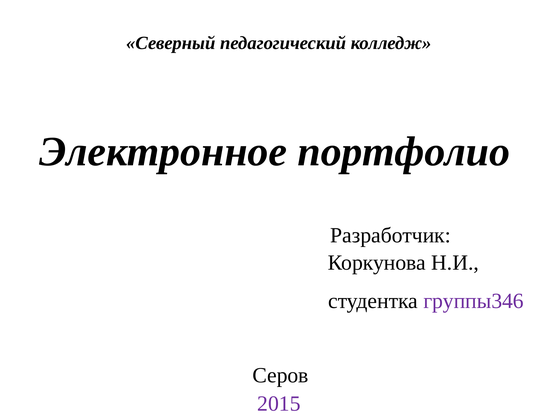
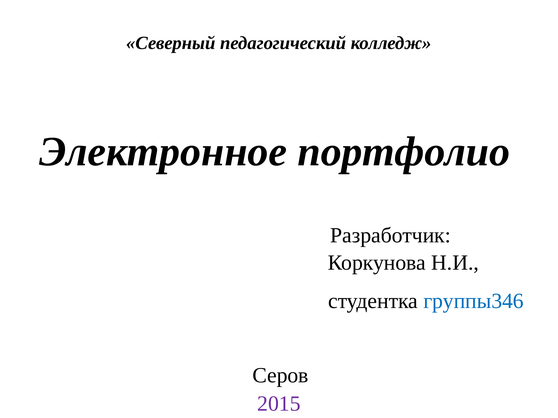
группы346 colour: purple -> blue (474, 301)
